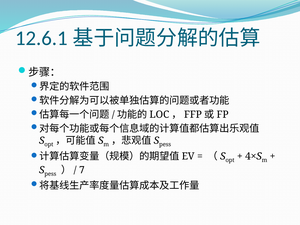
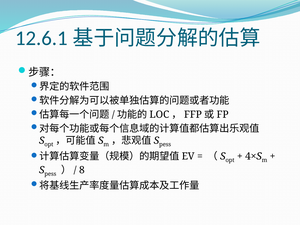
7: 7 -> 8 (82, 170)
